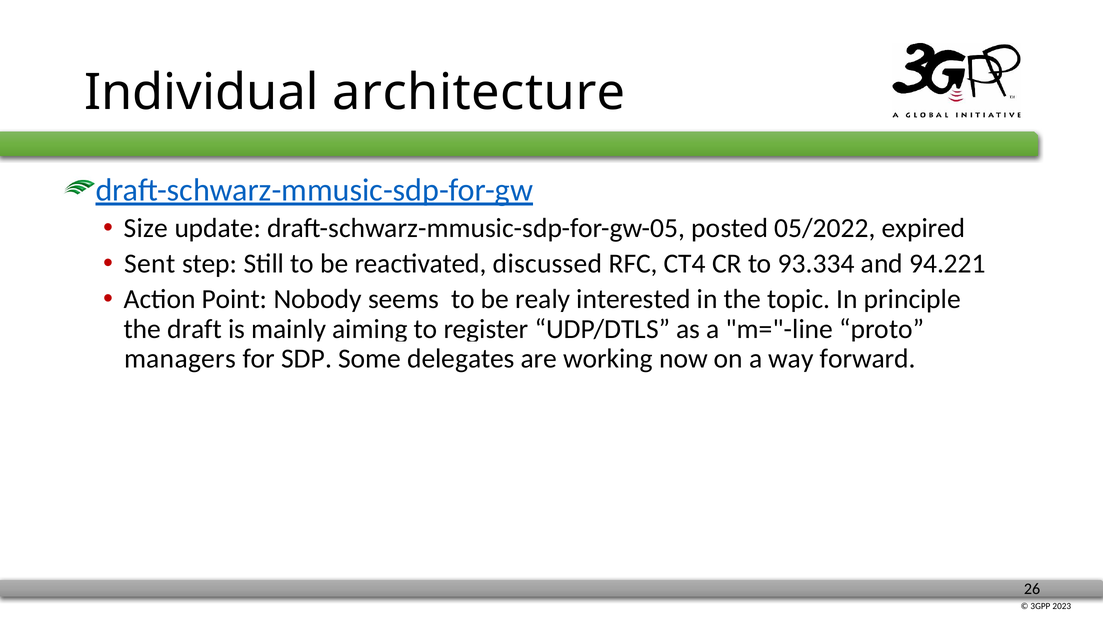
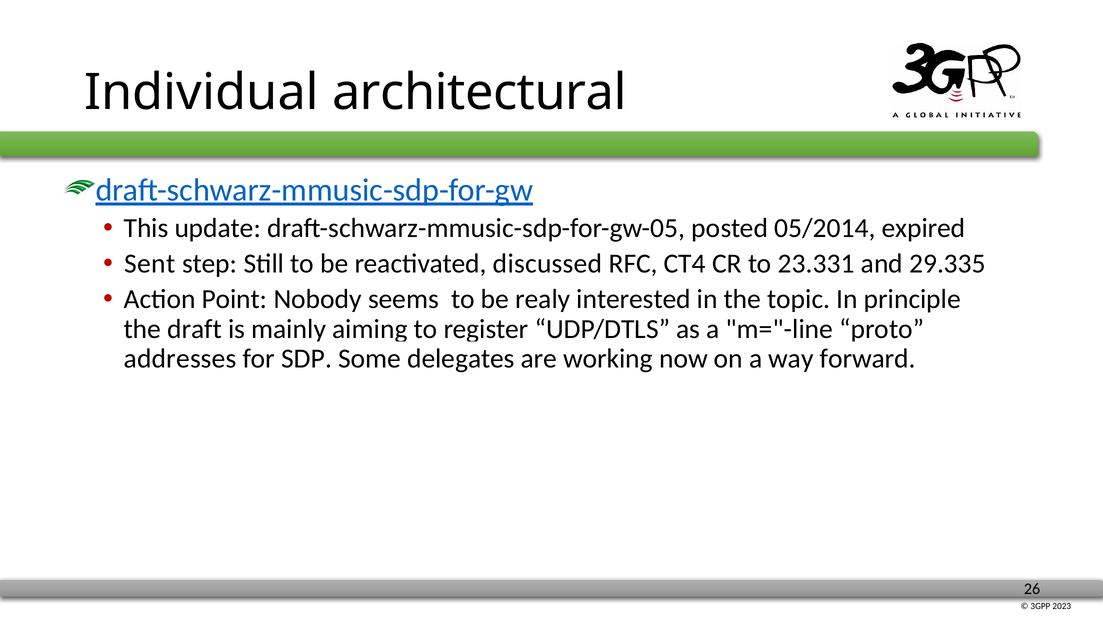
architecture: architecture -> architectural (479, 93)
Size: Size -> This (146, 228)
05/2022: 05/2022 -> 05/2014 (825, 228)
93.334: 93.334 -> 23.331 (816, 264)
94.221: 94.221 -> 29.335 (947, 264)
managers: managers -> addresses (180, 359)
